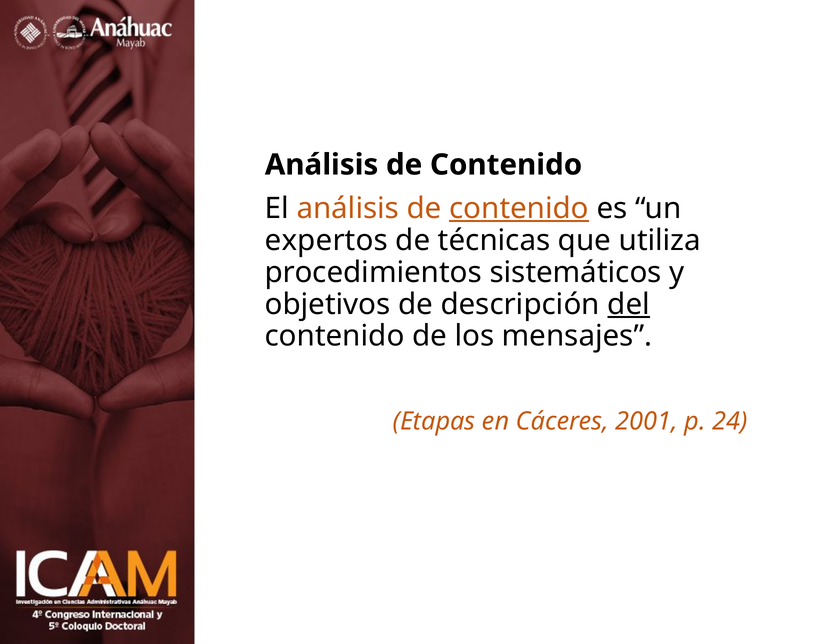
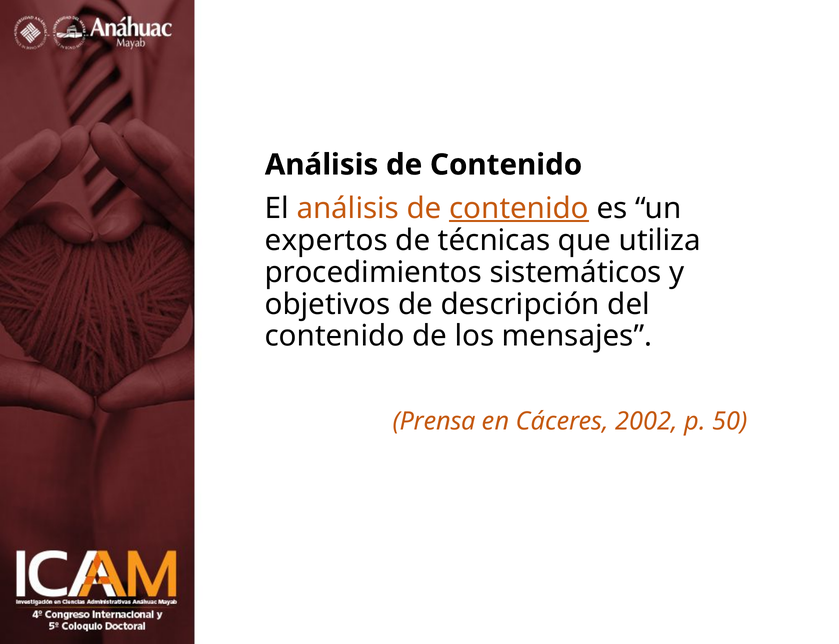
del underline: present -> none (629, 304)
Etapas: Etapas -> Prensa (434, 421)
2001: 2001 -> 2002 (647, 421)
24: 24 -> 50 (730, 421)
